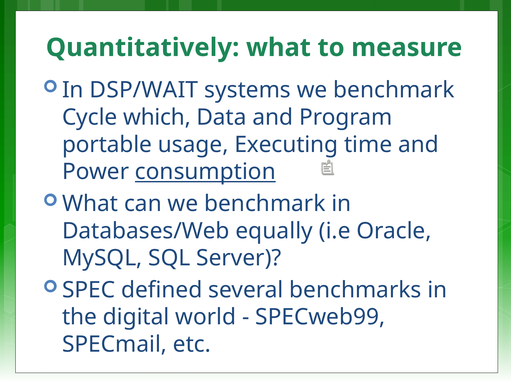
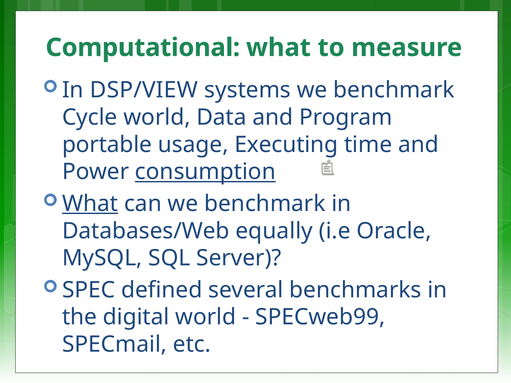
Quantitatively: Quantitatively -> Computational (143, 48)
DSP/WAIT: DSP/WAIT -> DSP/VIEW (144, 90)
Cycle which: which -> world (157, 117)
What underline: none -> present (90, 204)
